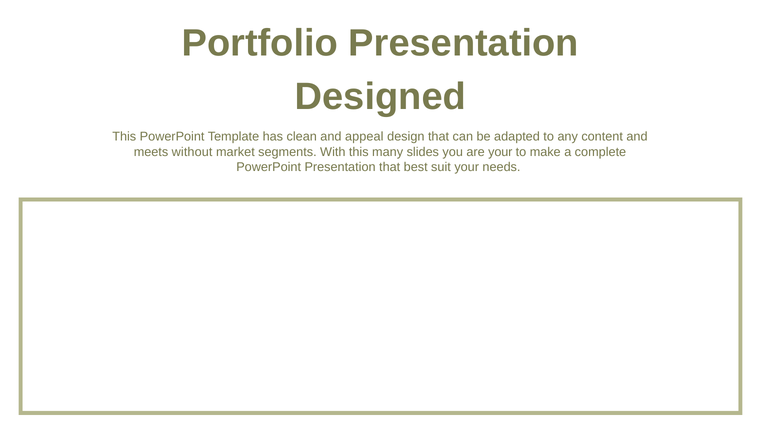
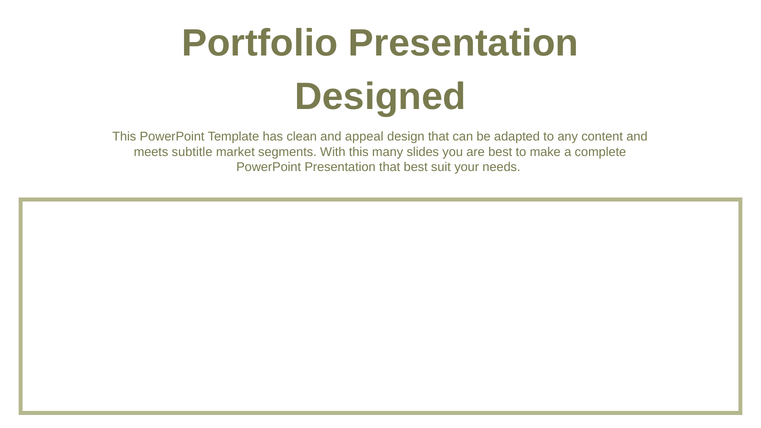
without: without -> subtitle (192, 152)
are your: your -> best (500, 152)
